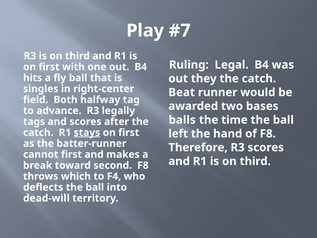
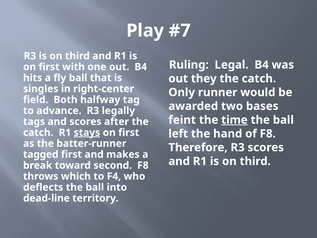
Beat: Beat -> Only (182, 92)
balls: balls -> feint (182, 120)
time underline: none -> present (234, 120)
cannot: cannot -> tagged (41, 154)
dead-will: dead-will -> dead-line (46, 198)
